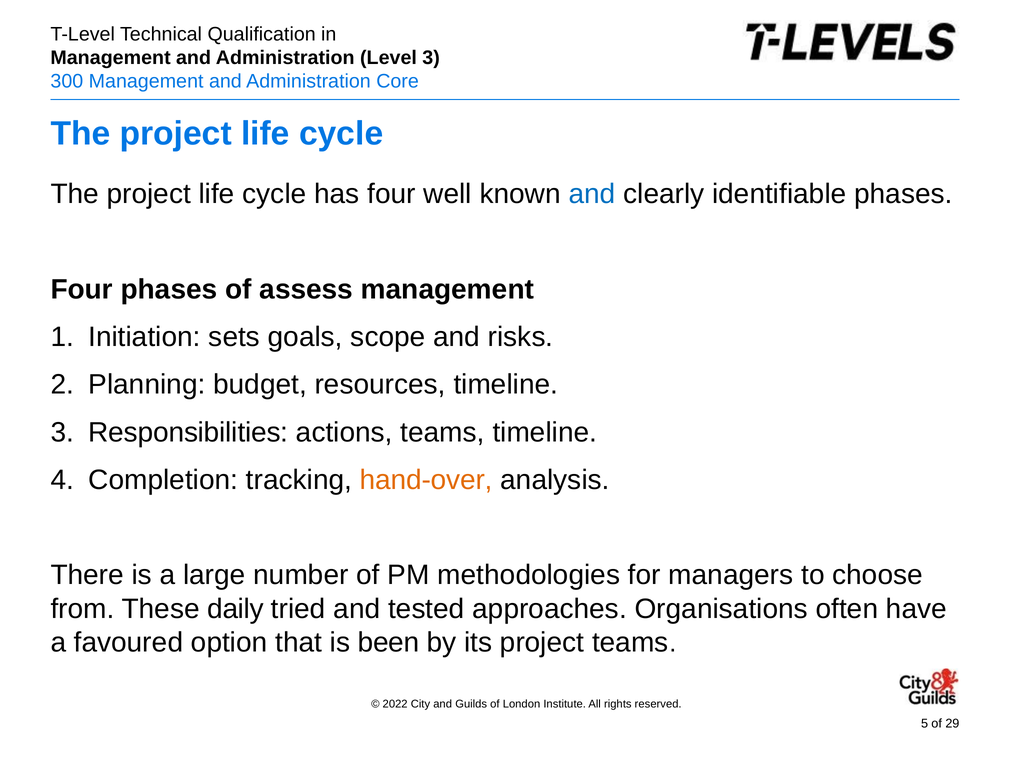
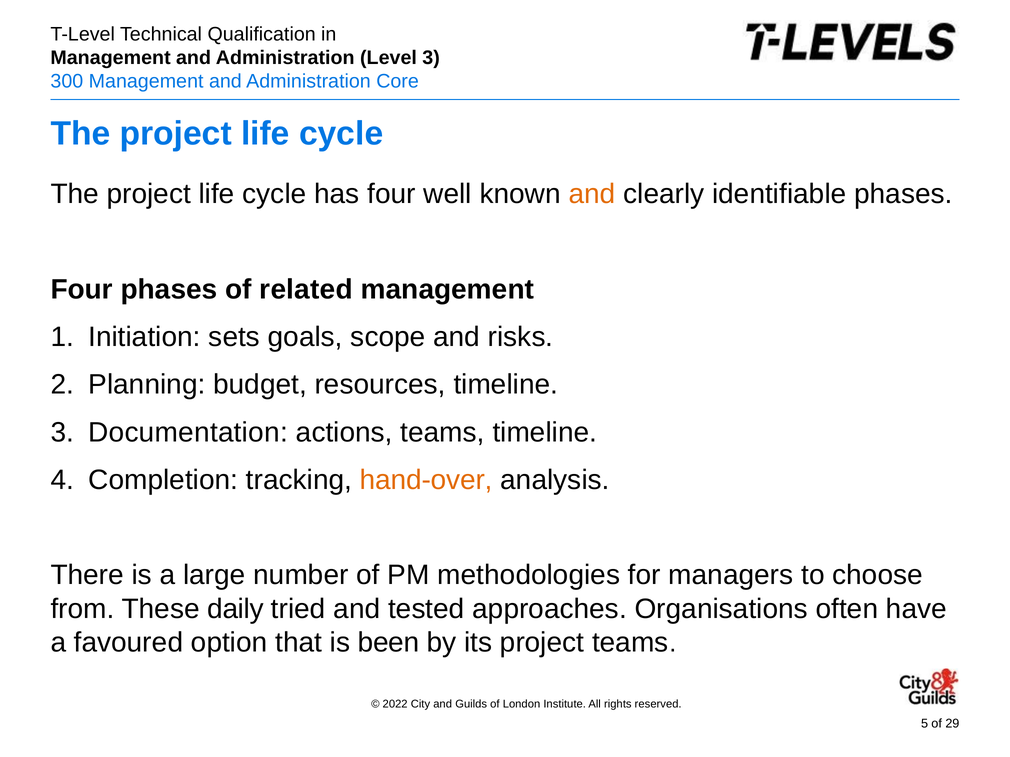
and colour: blue -> orange (592, 194)
assess: assess -> related (306, 290)
Responsibilities: Responsibilities -> Documentation (188, 433)
